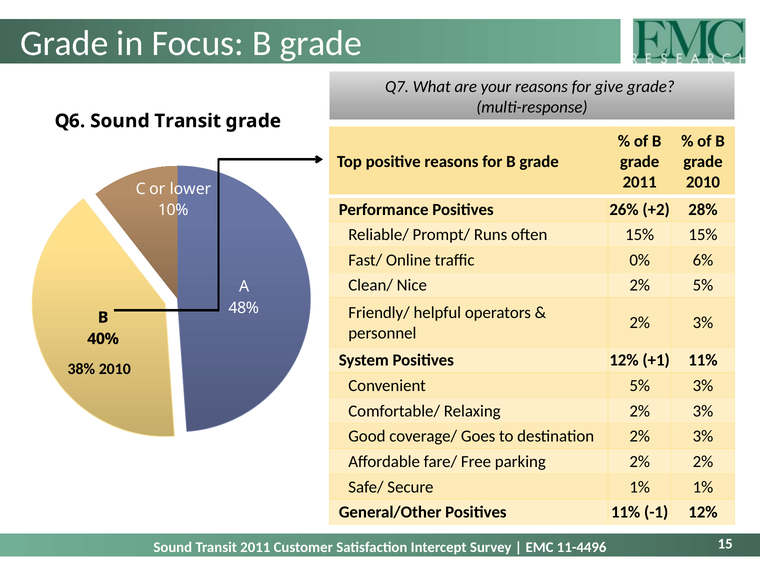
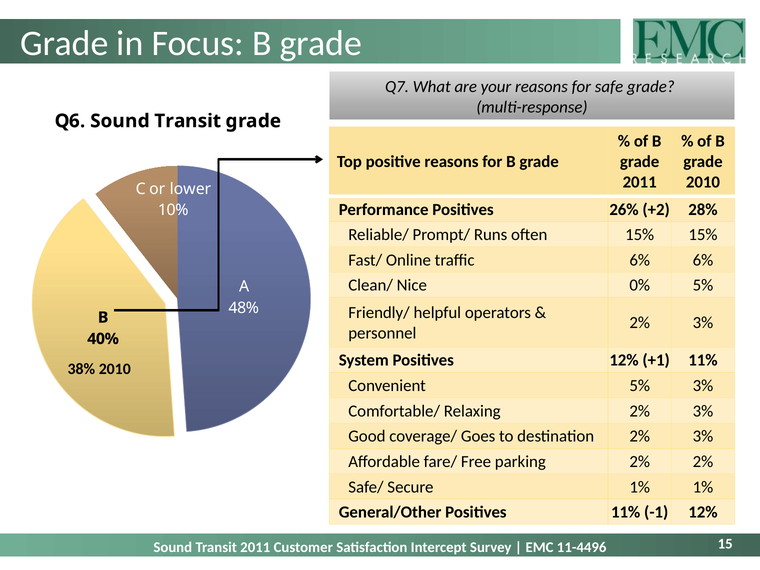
give: give -> safe (609, 87)
traffic 0%: 0% -> 6% (640, 260)
Nice 2%: 2% -> 0% (640, 285)
